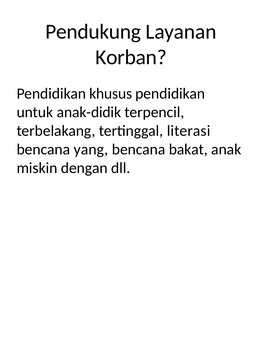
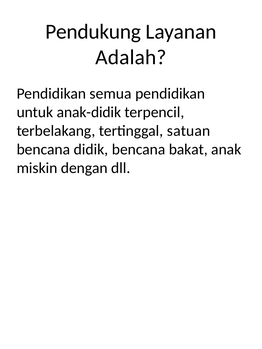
Korban: Korban -> Adalah (131, 57)
khusus: khusus -> semua (111, 94)
literasi: literasi -> satuan (189, 131)
yang: yang -> didik (91, 150)
